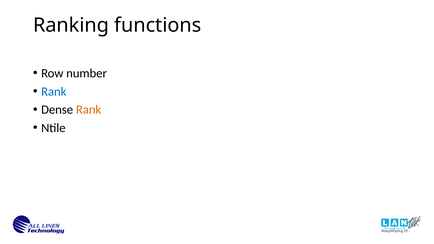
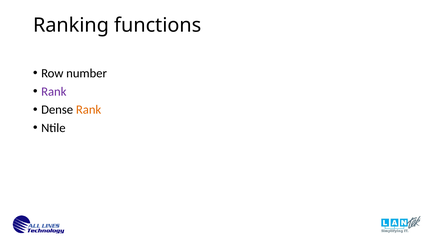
Rank colour: blue -> purple (54, 92)
